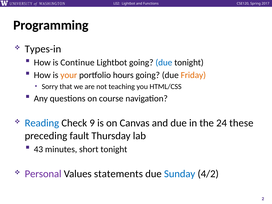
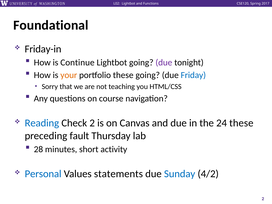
Programming: Programming -> Foundational (51, 25)
Types-in: Types-in -> Friday-in (43, 49)
due colour: blue -> purple (164, 62)
portfolio hours: hours -> these (123, 75)
Friday colour: orange -> blue (193, 75)
Check 9: 9 -> 2 (92, 123)
43: 43 -> 28 (38, 149)
short tonight: tonight -> activity (114, 149)
Personal colour: purple -> blue (43, 174)
